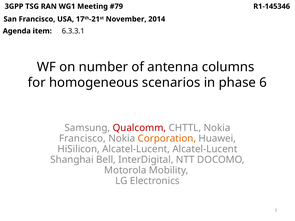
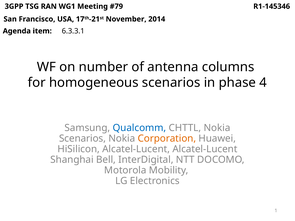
6: 6 -> 4 (263, 83)
Qualcomm colour: red -> blue (139, 128)
Francisco: Francisco -> Scenarios (82, 139)
